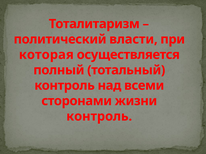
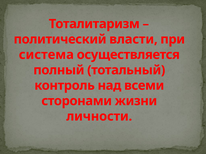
которая: которая -> система (46, 55)
контроль: контроль -> личности (99, 117)
